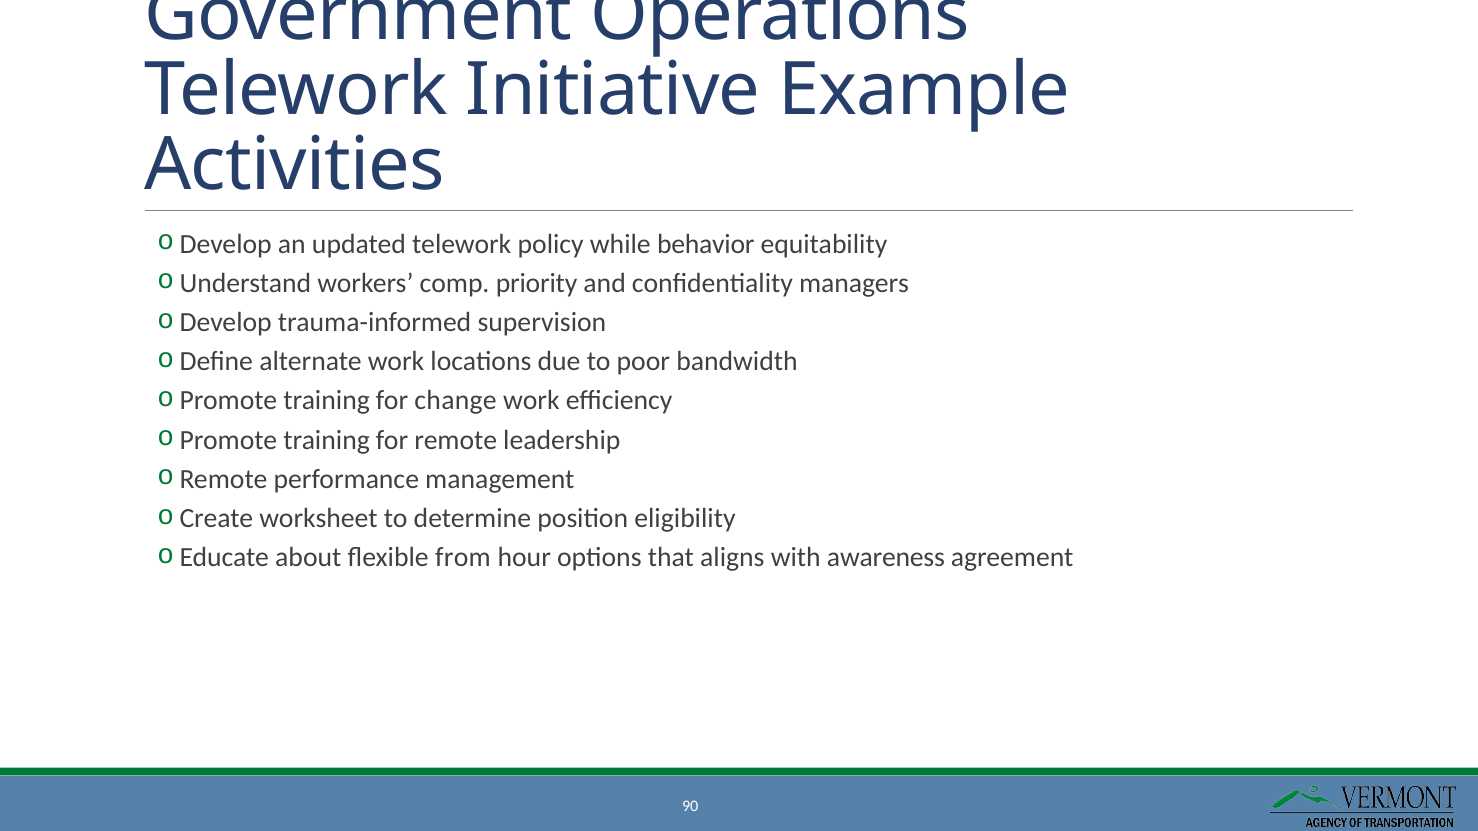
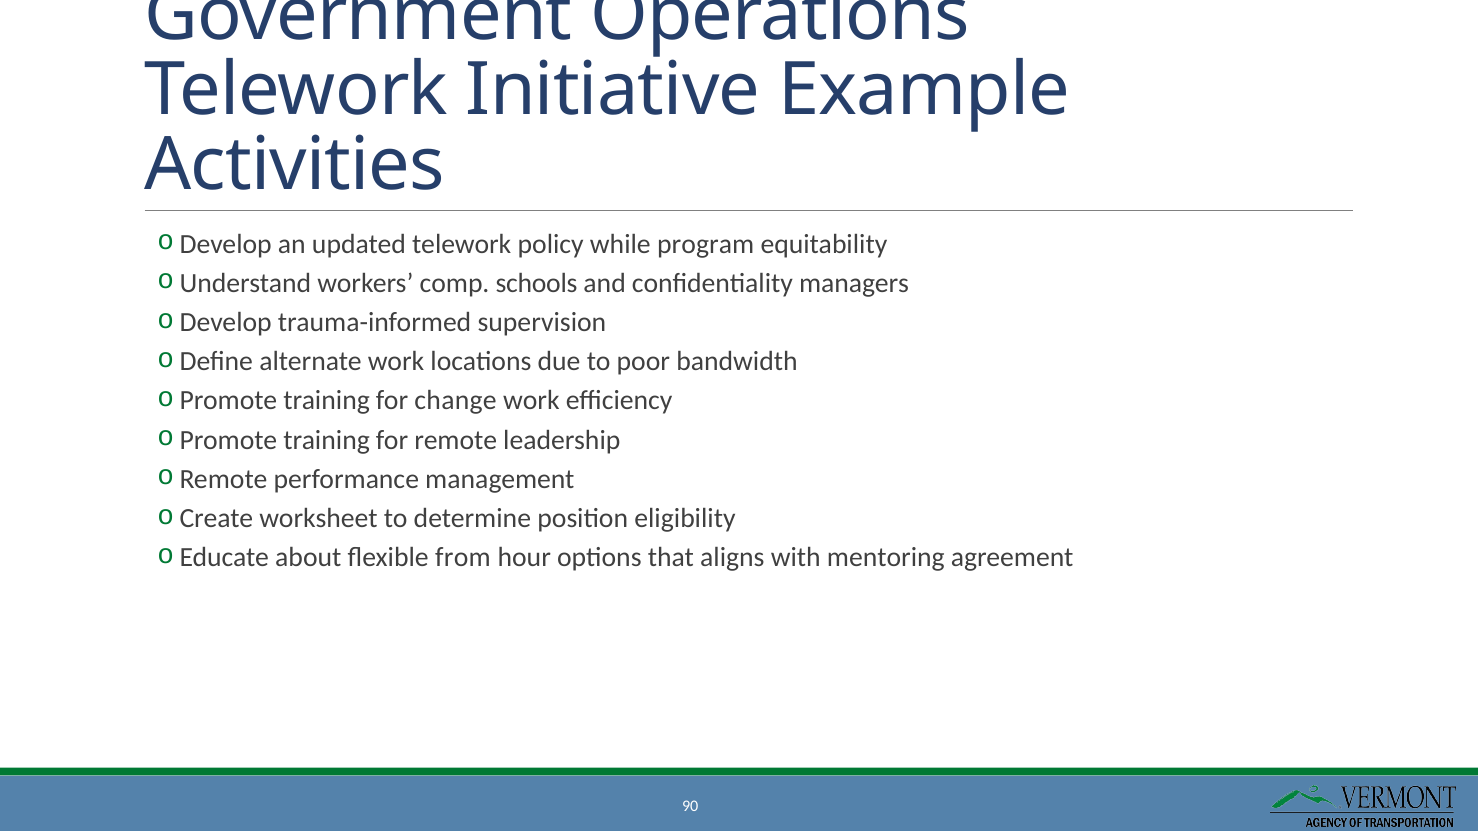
behavior: behavior -> program (706, 244)
priority: priority -> schools (537, 283)
awareness: awareness -> mentoring (886, 558)
